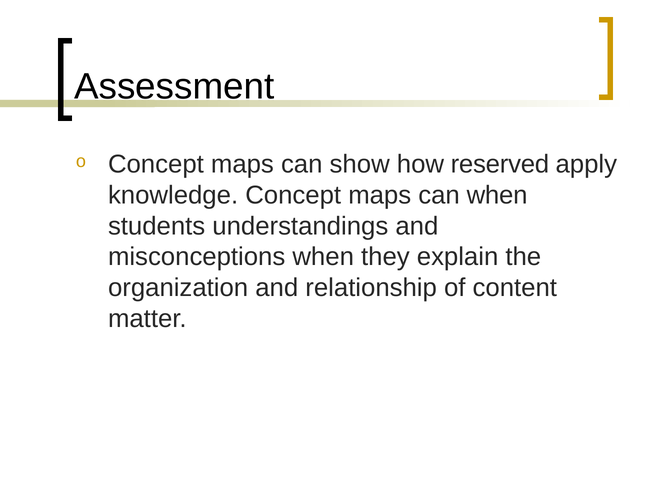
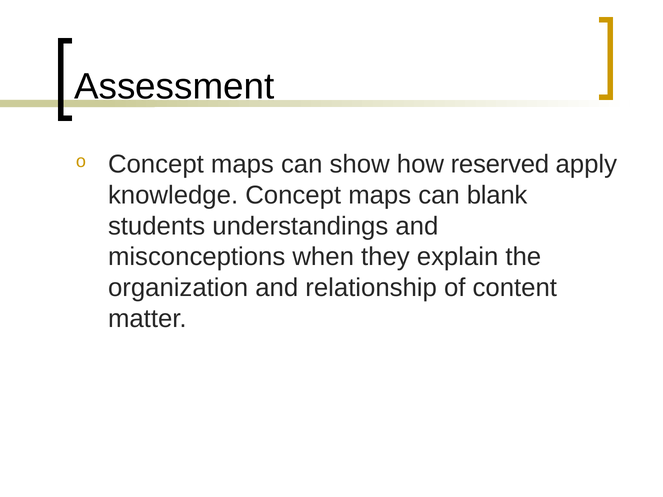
can when: when -> blank (497, 195)
